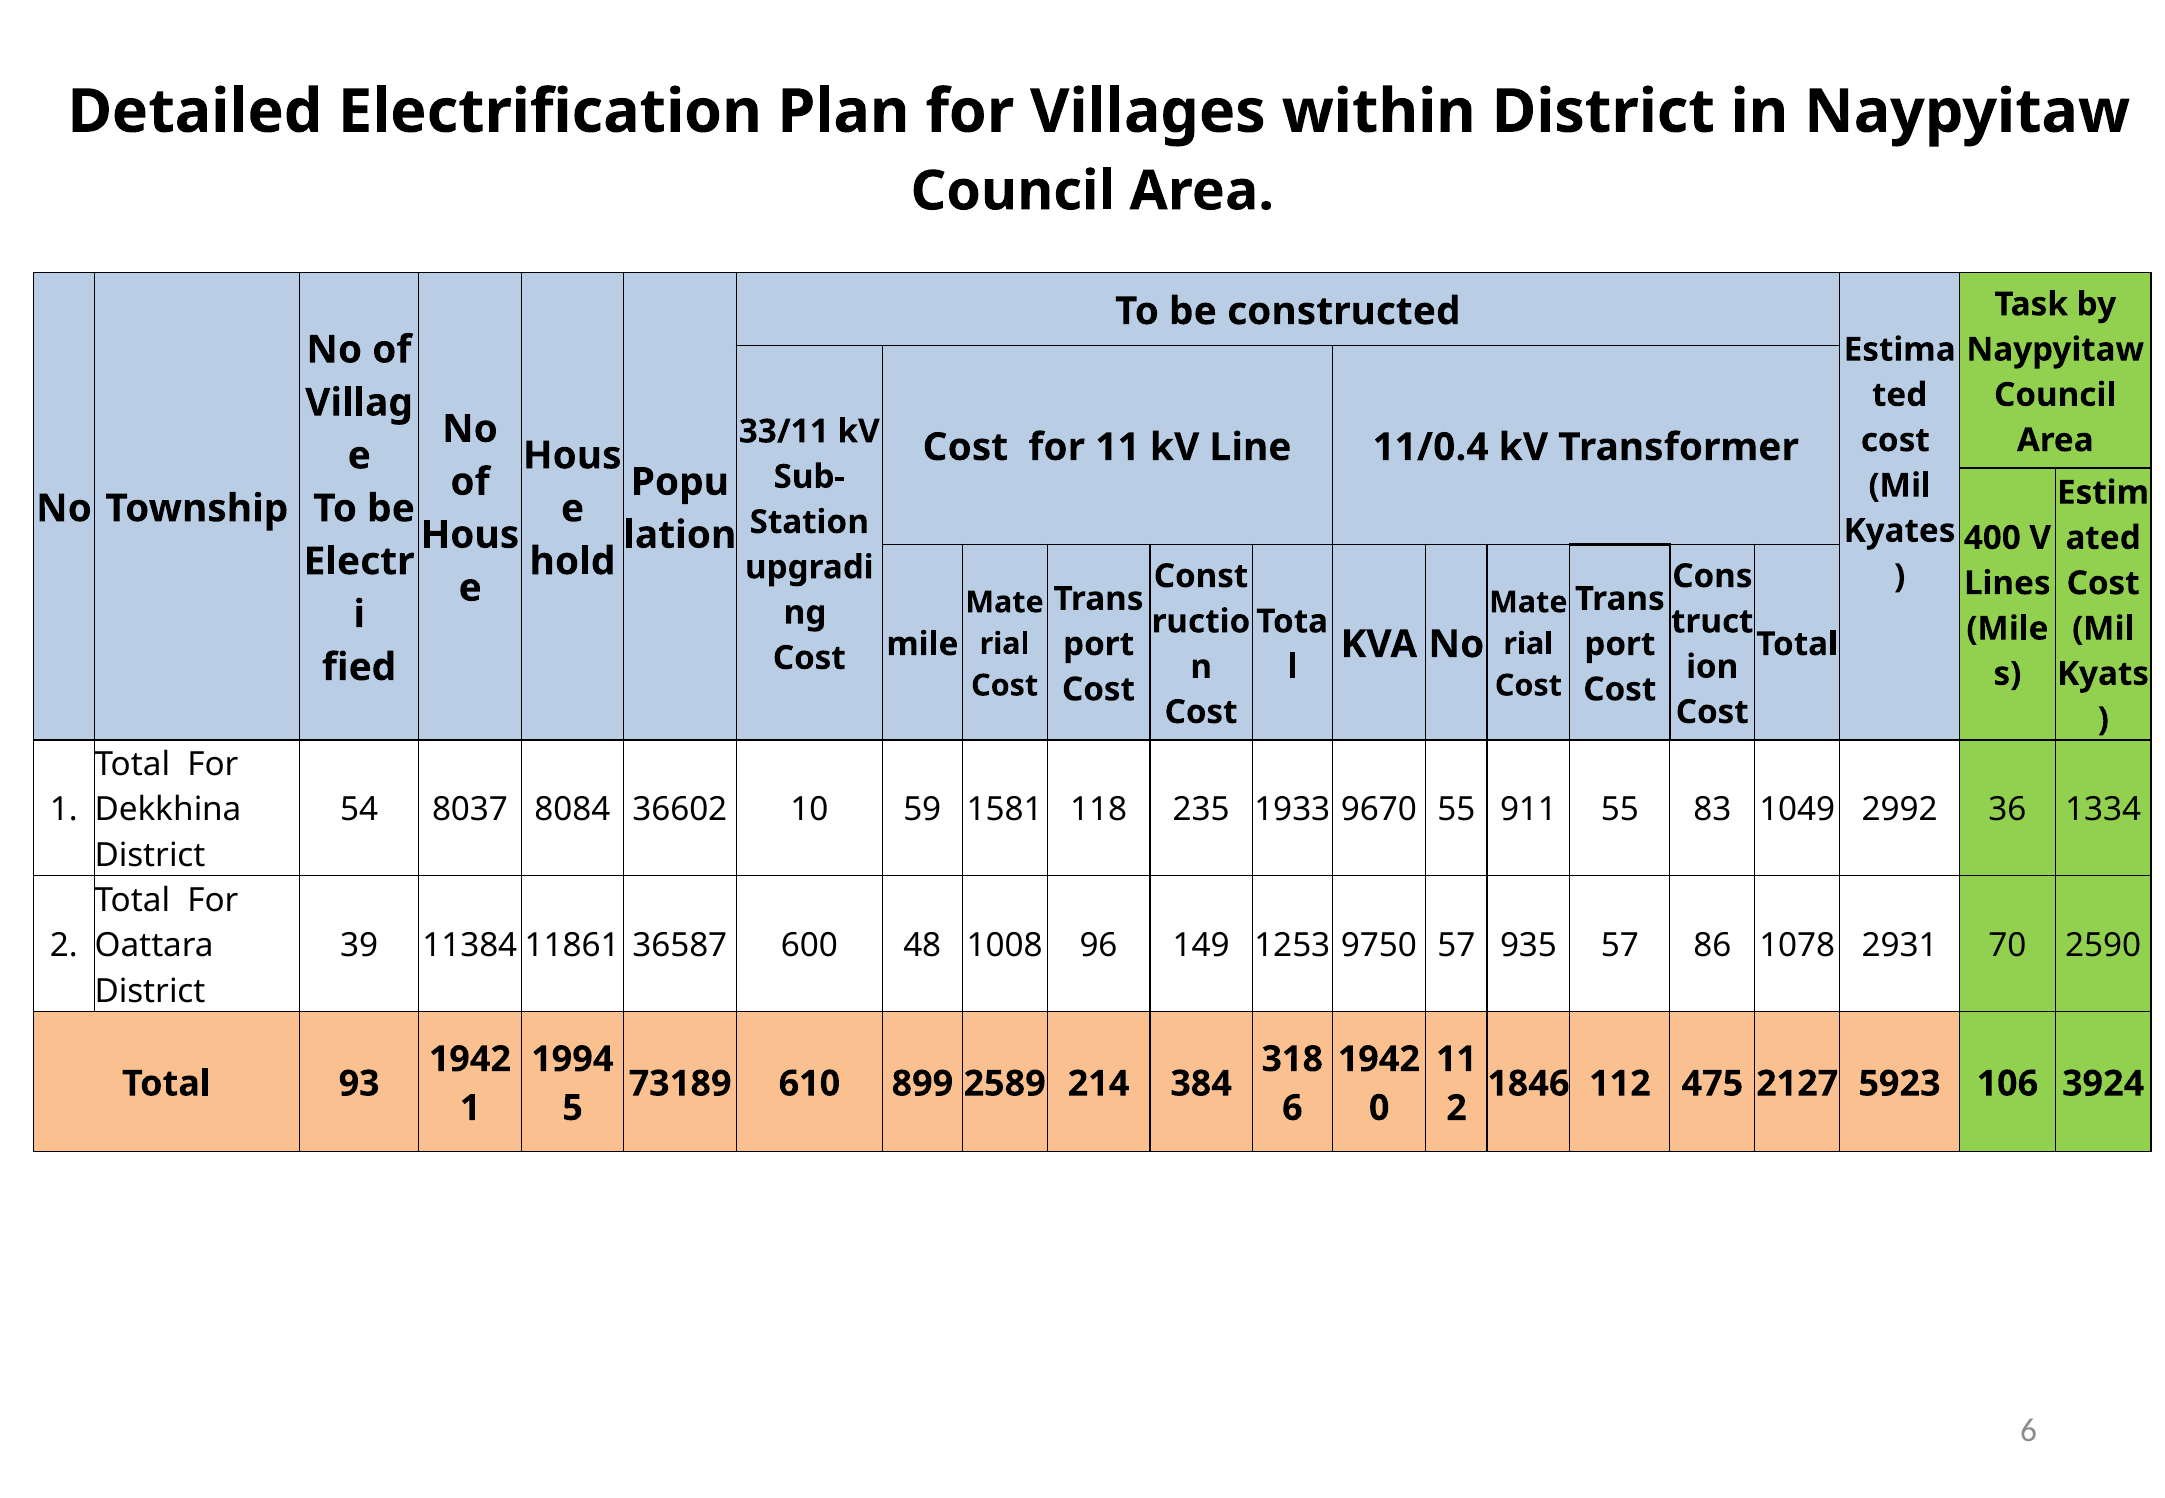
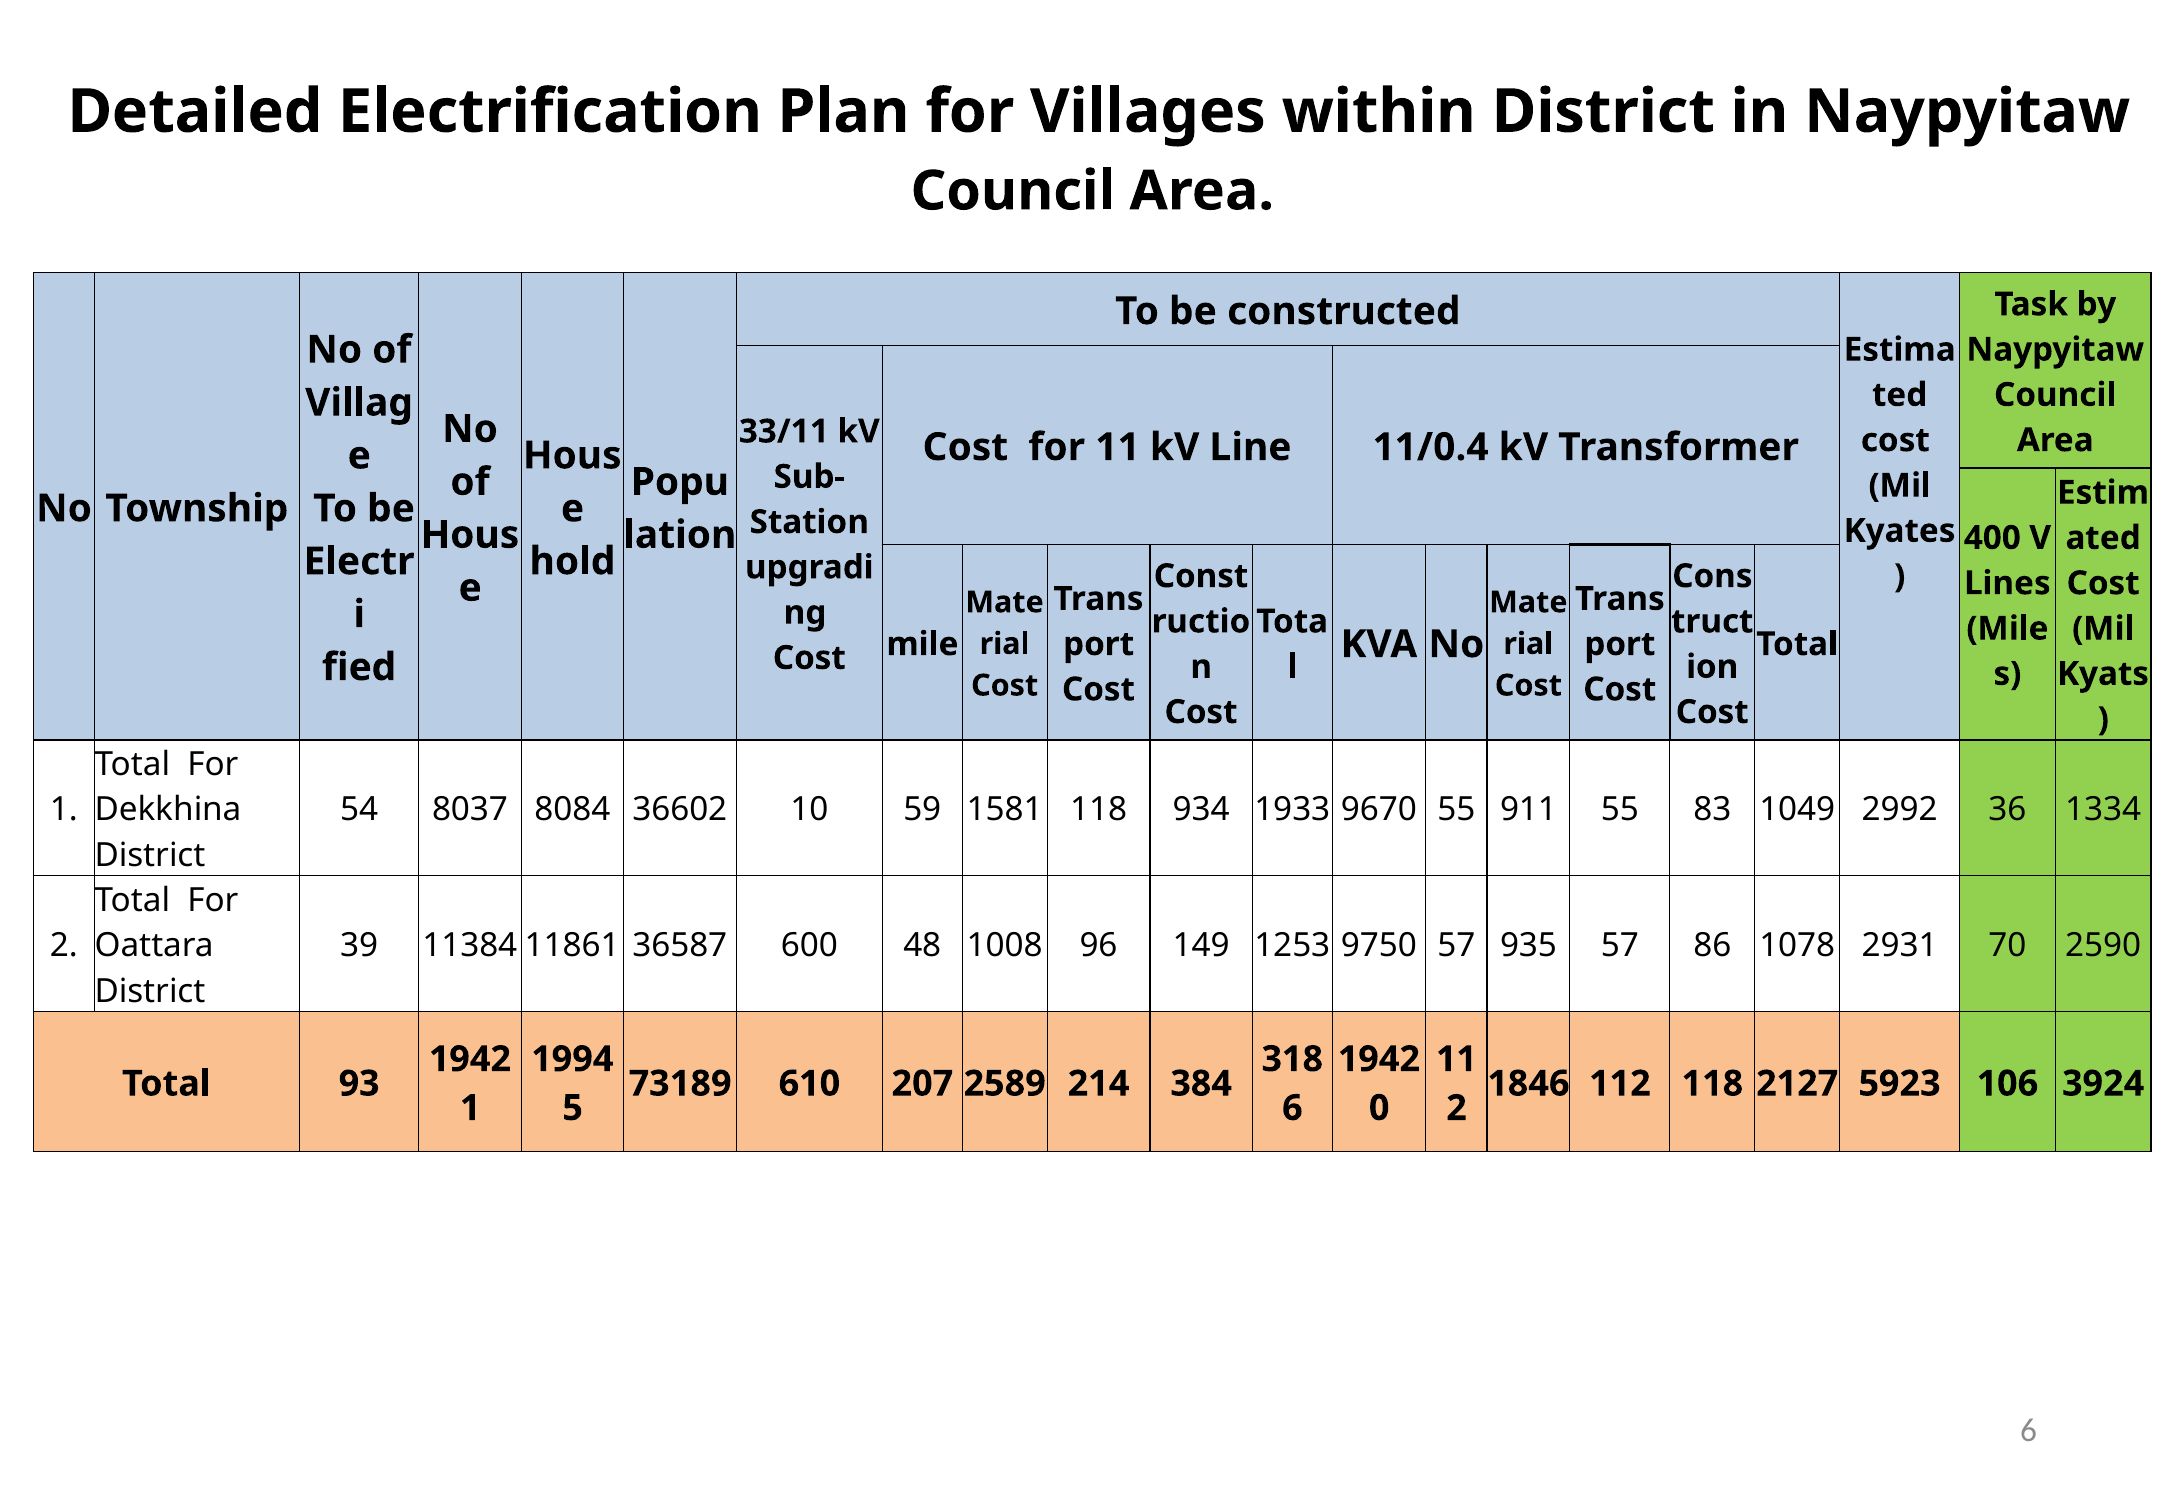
235: 235 -> 934 (1201, 810)
899: 899 -> 207 (922, 1084)
112 475: 475 -> 118 (1712, 1084)
